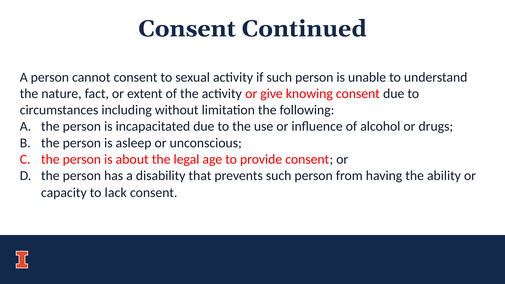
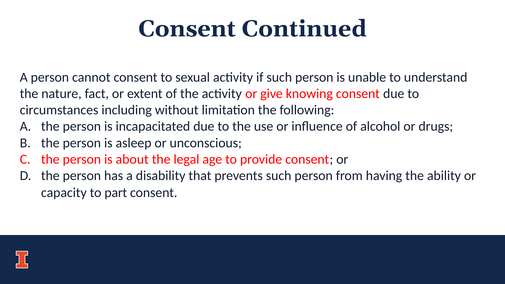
lack: lack -> part (116, 193)
